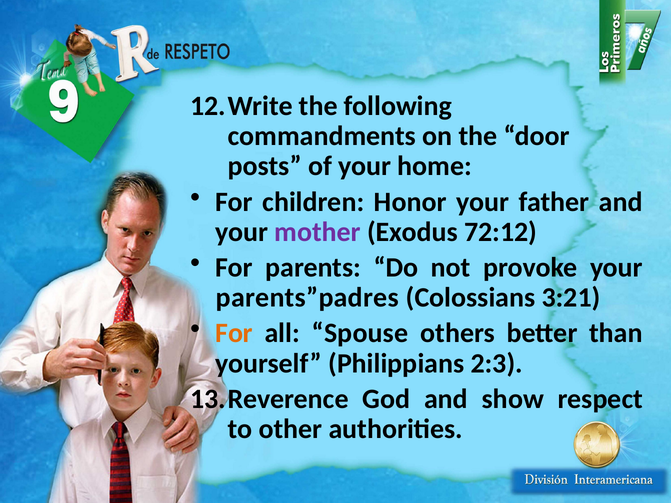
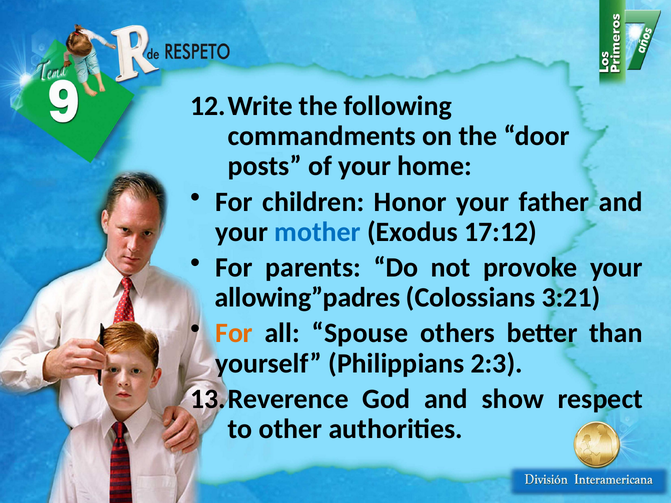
mother colour: purple -> blue (318, 232)
72:12: 72:12 -> 17:12 (501, 232)
parents”padres: parents”padres -> allowing”padres (308, 298)
